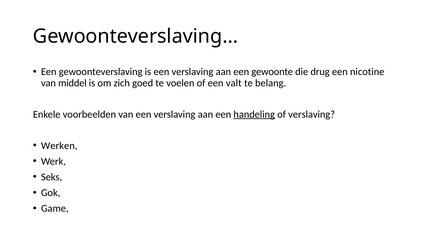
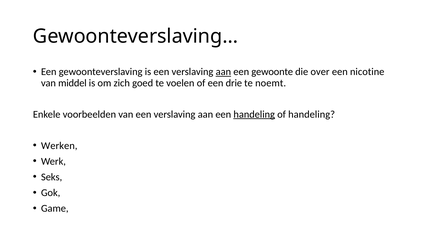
aan underline: none -> present (223, 72)
drug: drug -> over (320, 72)
valt: valt -> drie (234, 83)
belang: belang -> noemt (271, 83)
of verslaving: verslaving -> handeling (312, 114)
